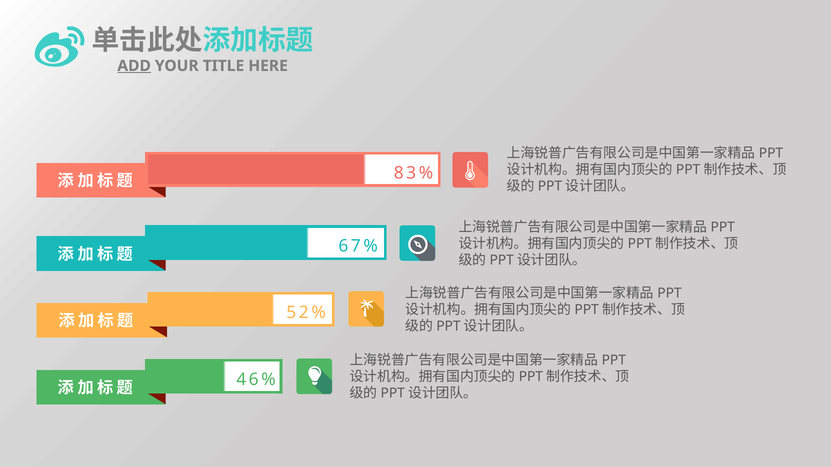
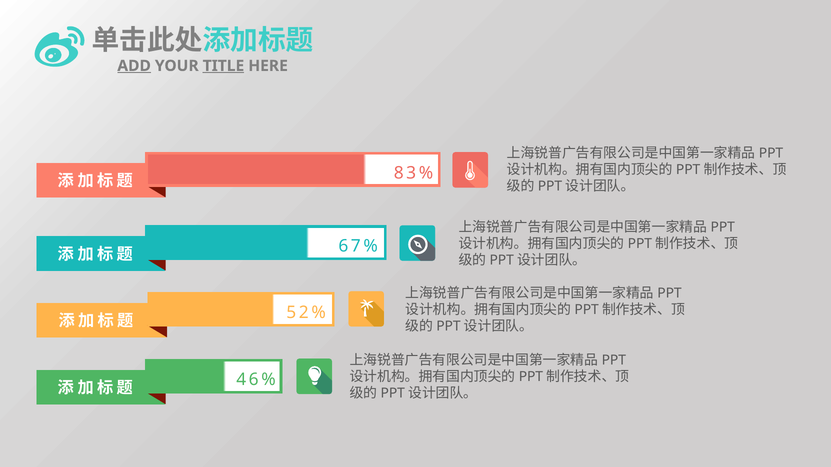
TITLE underline: none -> present (223, 66)
